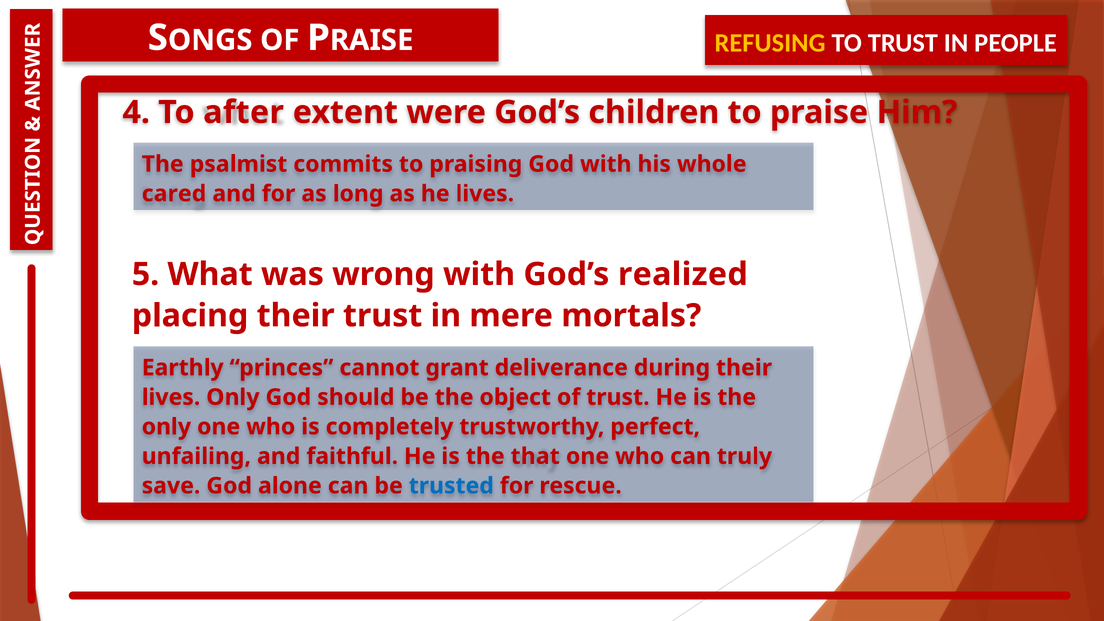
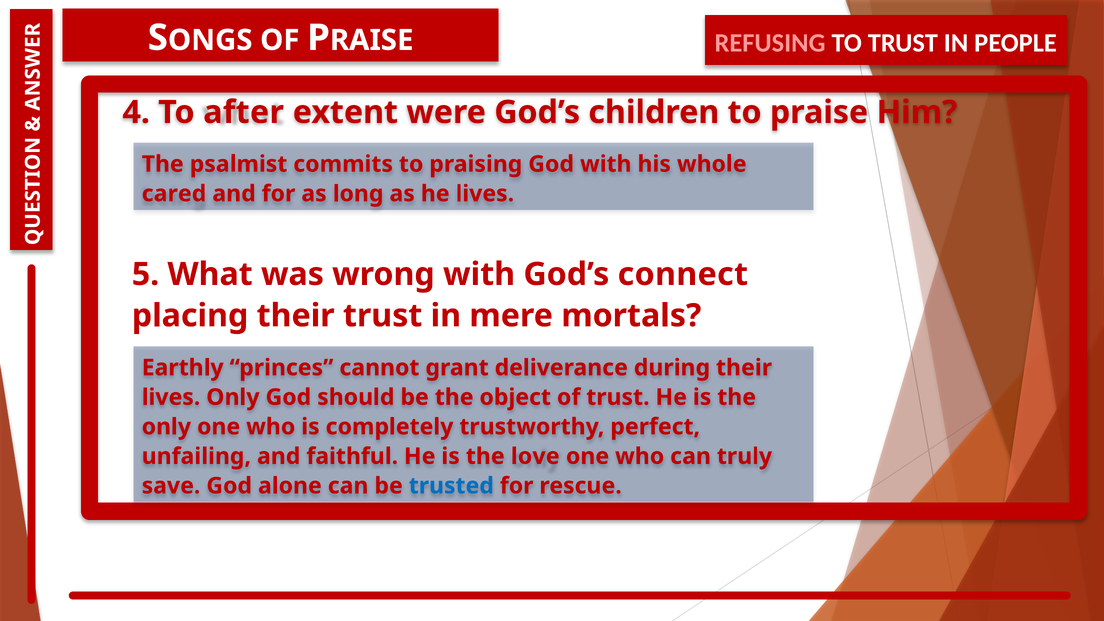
REFUSING colour: yellow -> pink (770, 43)
realized: realized -> connect (683, 274)
that: that -> love (535, 456)
